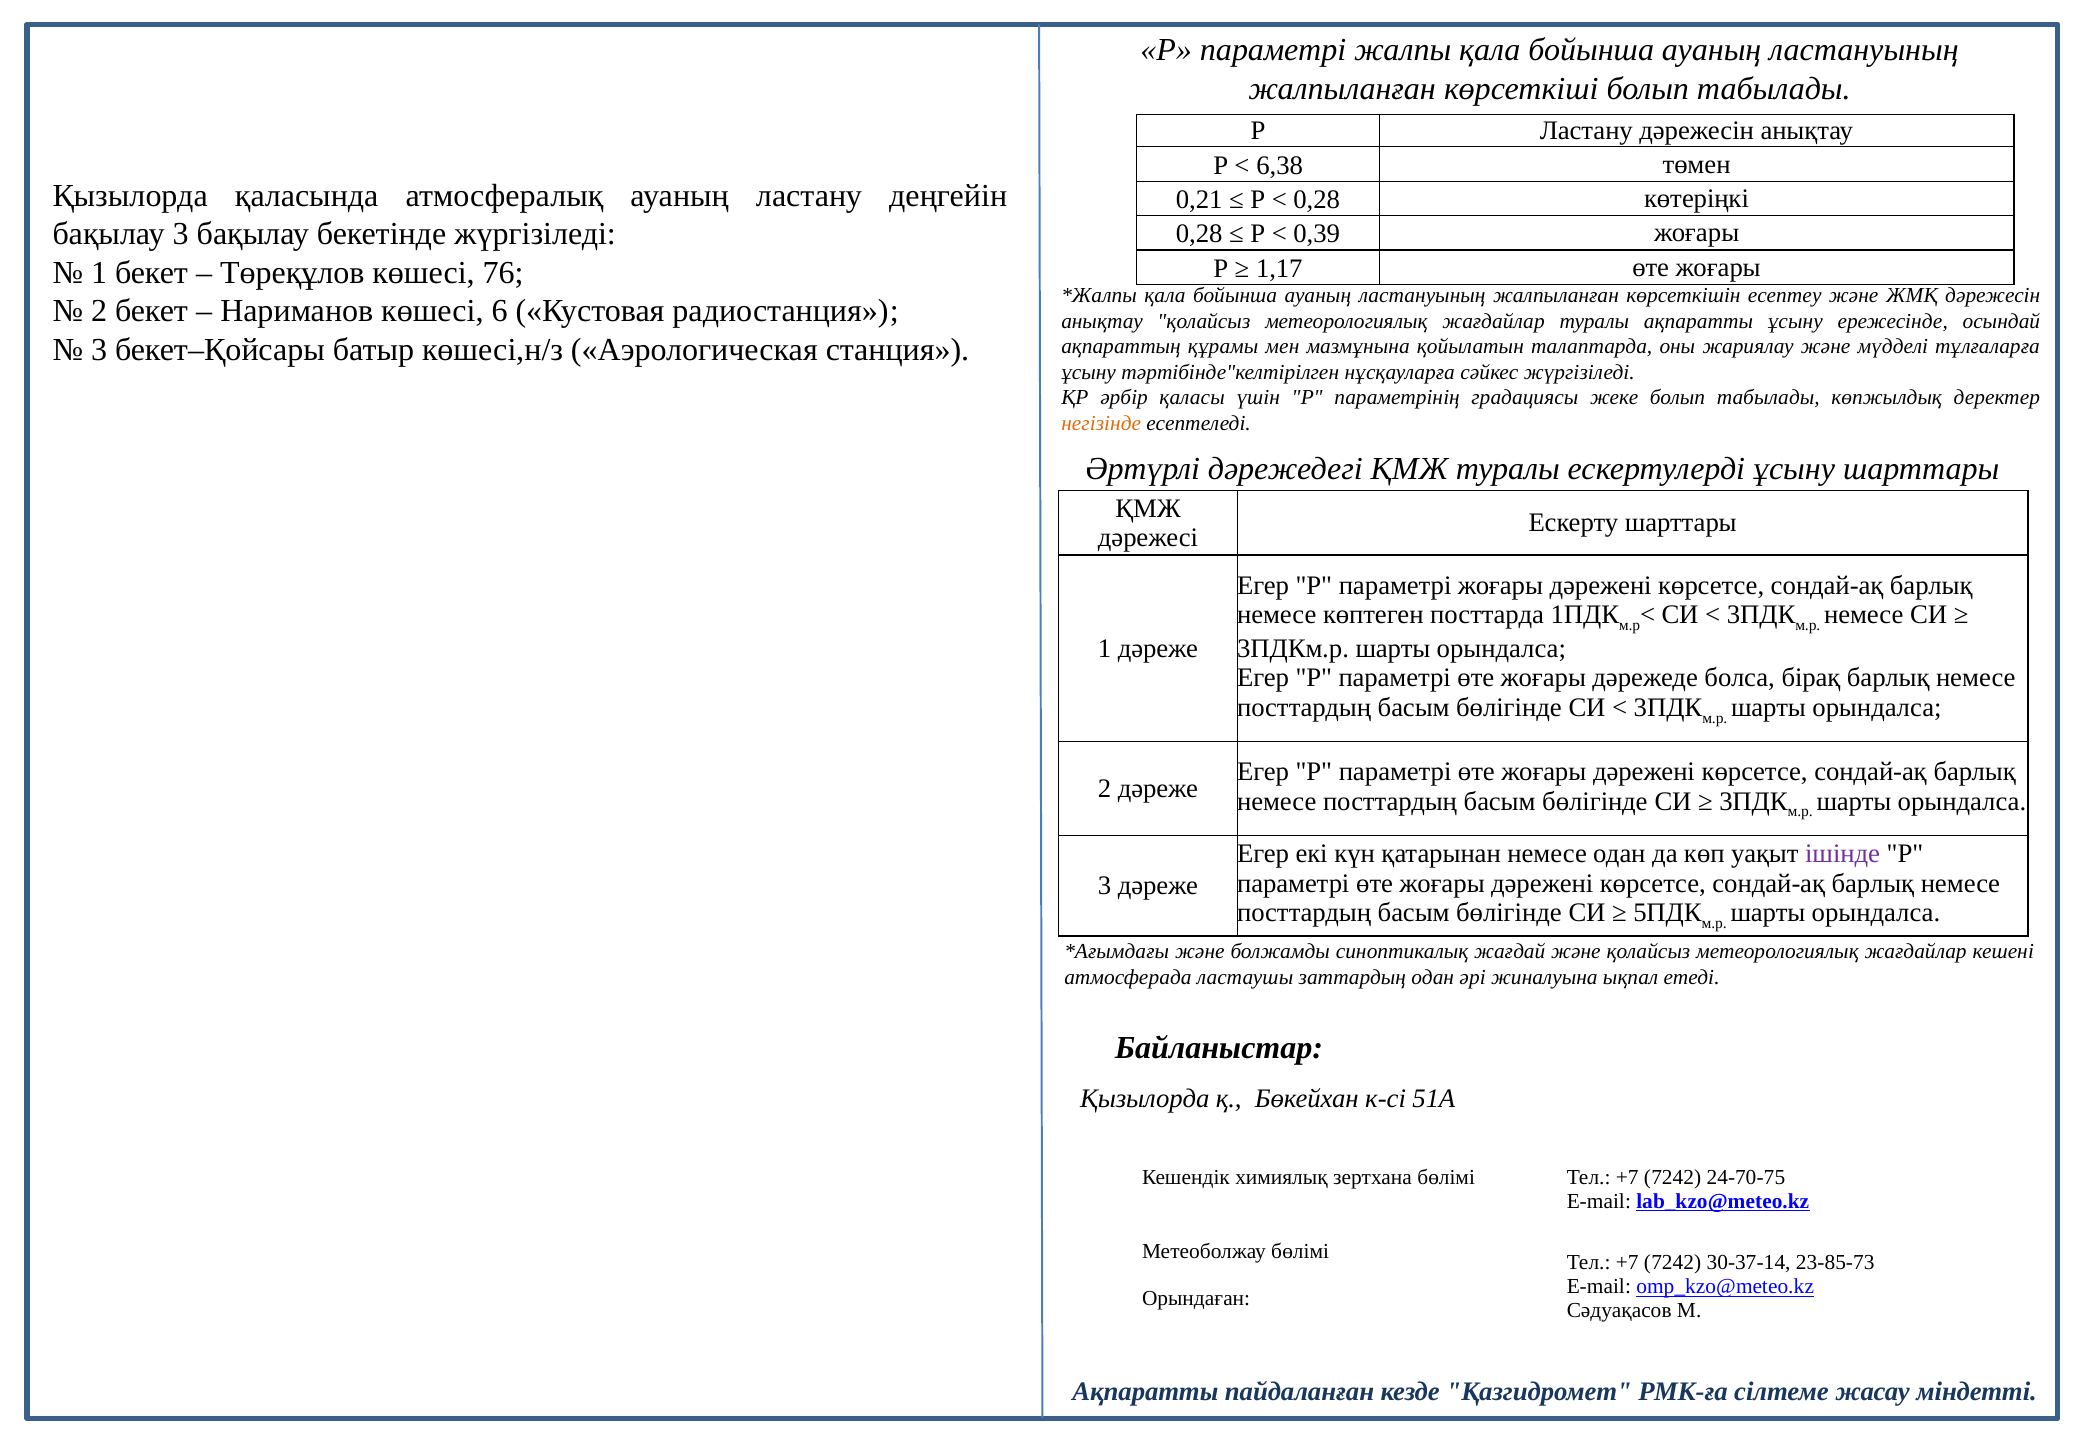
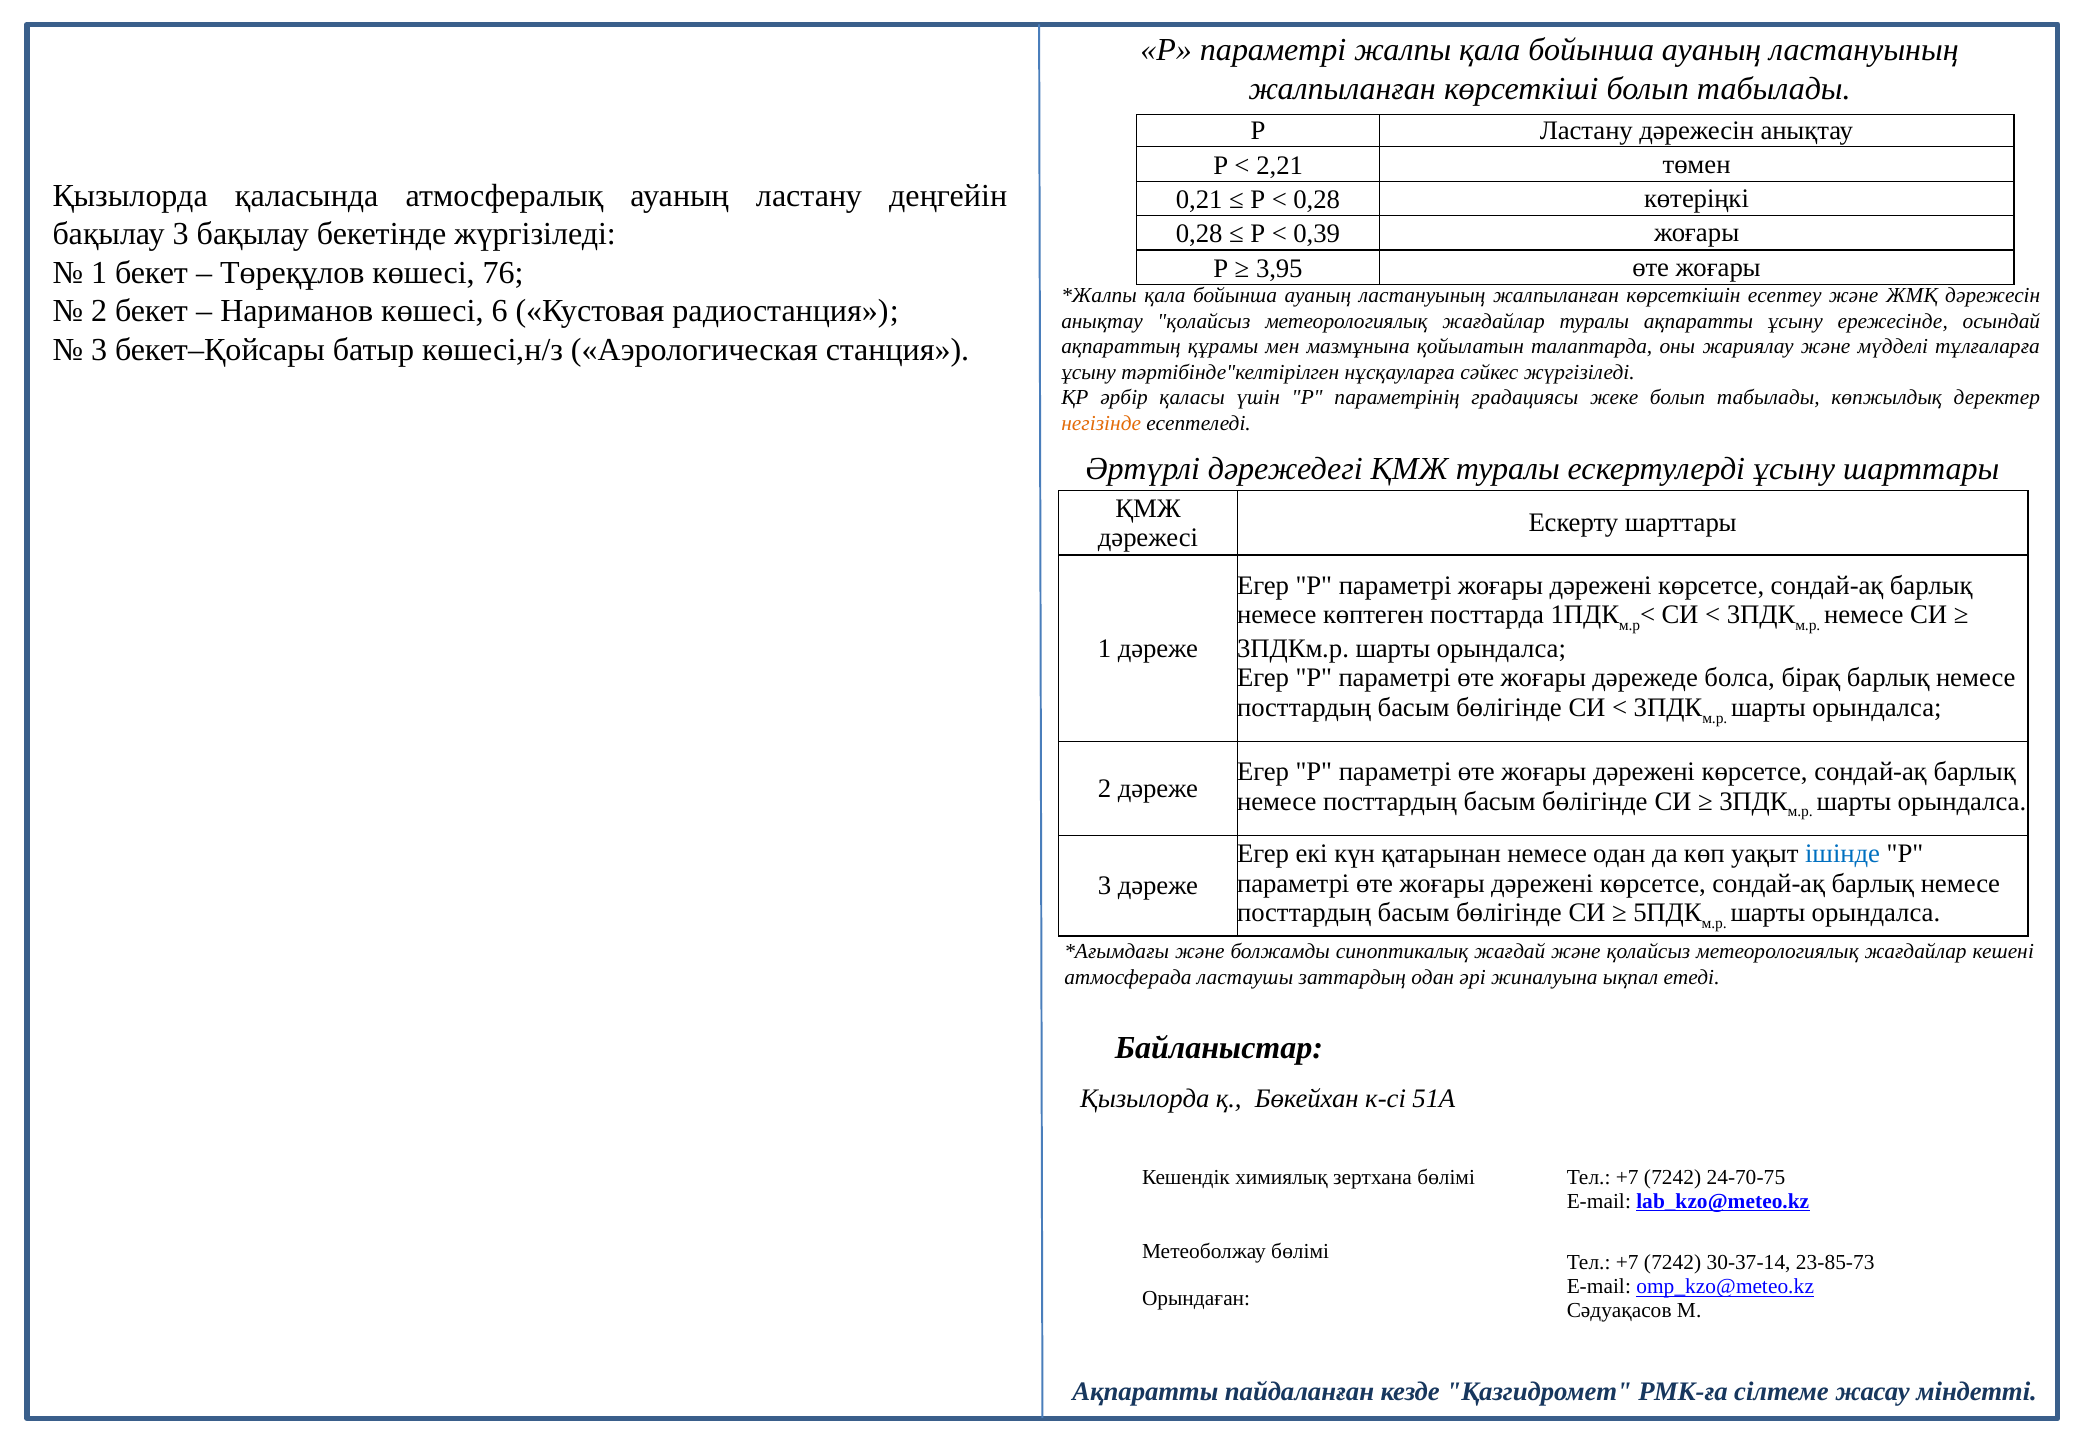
6,38: 6,38 -> 2,21 (1280, 165)
1,17: 1,17 -> 3,95 (1279, 268)
ішінде colour: purple -> blue (1843, 854)
